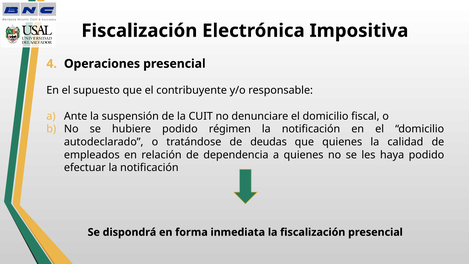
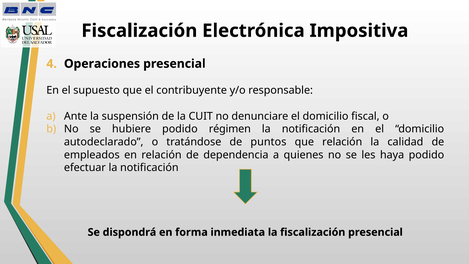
deudas: deudas -> puntos (268, 142)
que quienes: quienes -> relación (342, 142)
